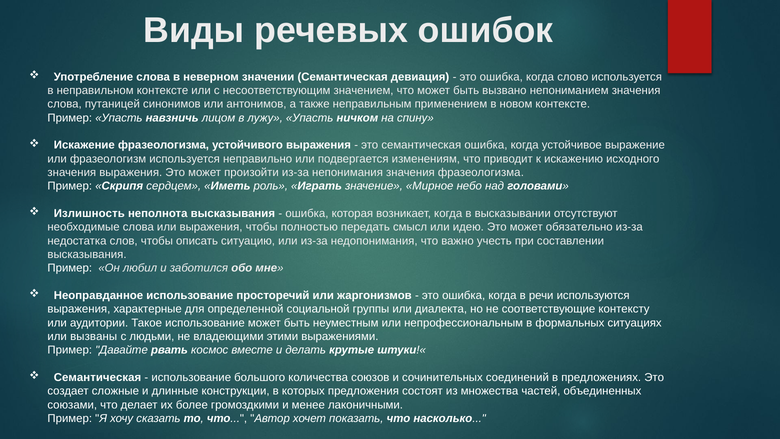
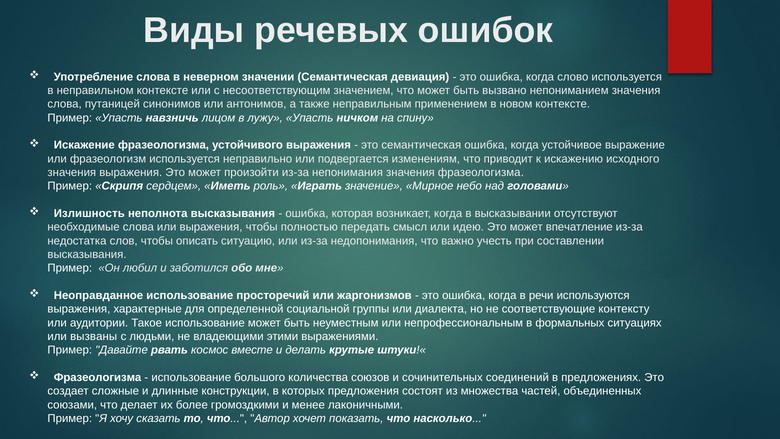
обязательно: обязательно -> впечатление (579, 227)
Семантическая: Семантическая -> Фразеологизма (98, 377)
